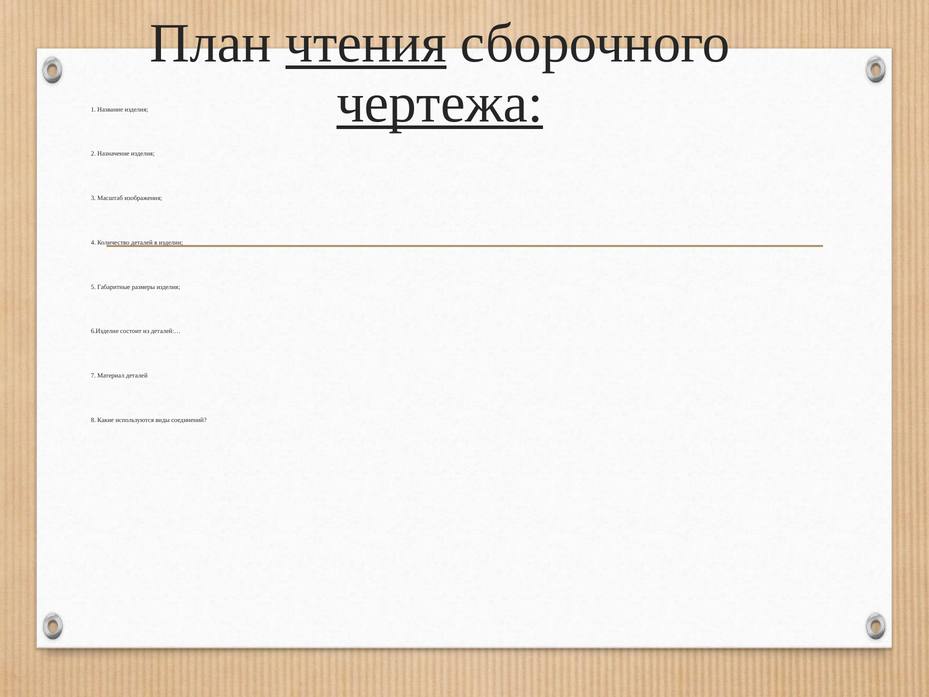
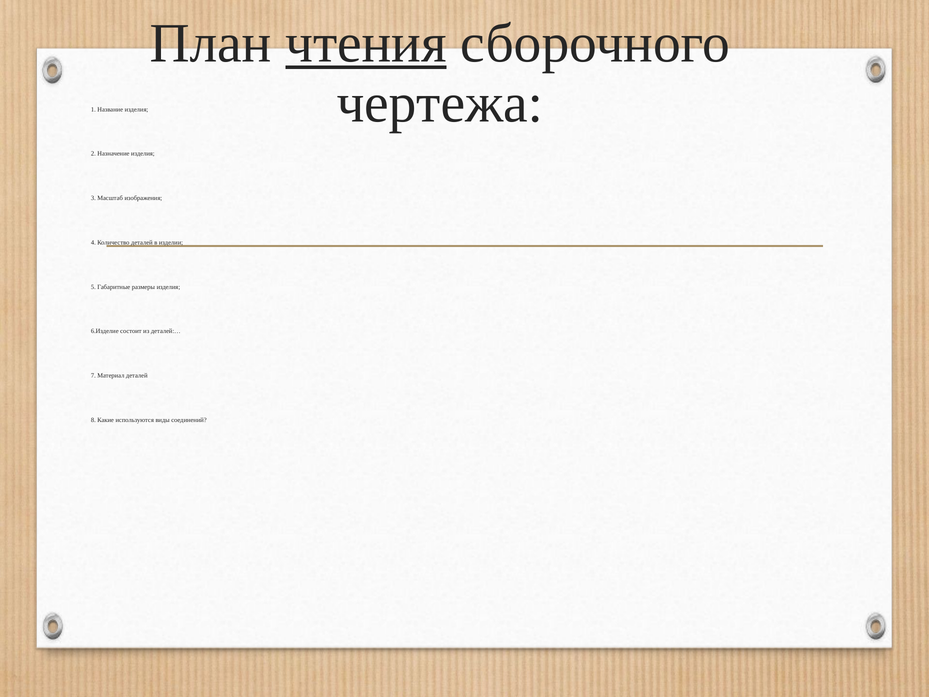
чертежа underline: present -> none (440, 103)
